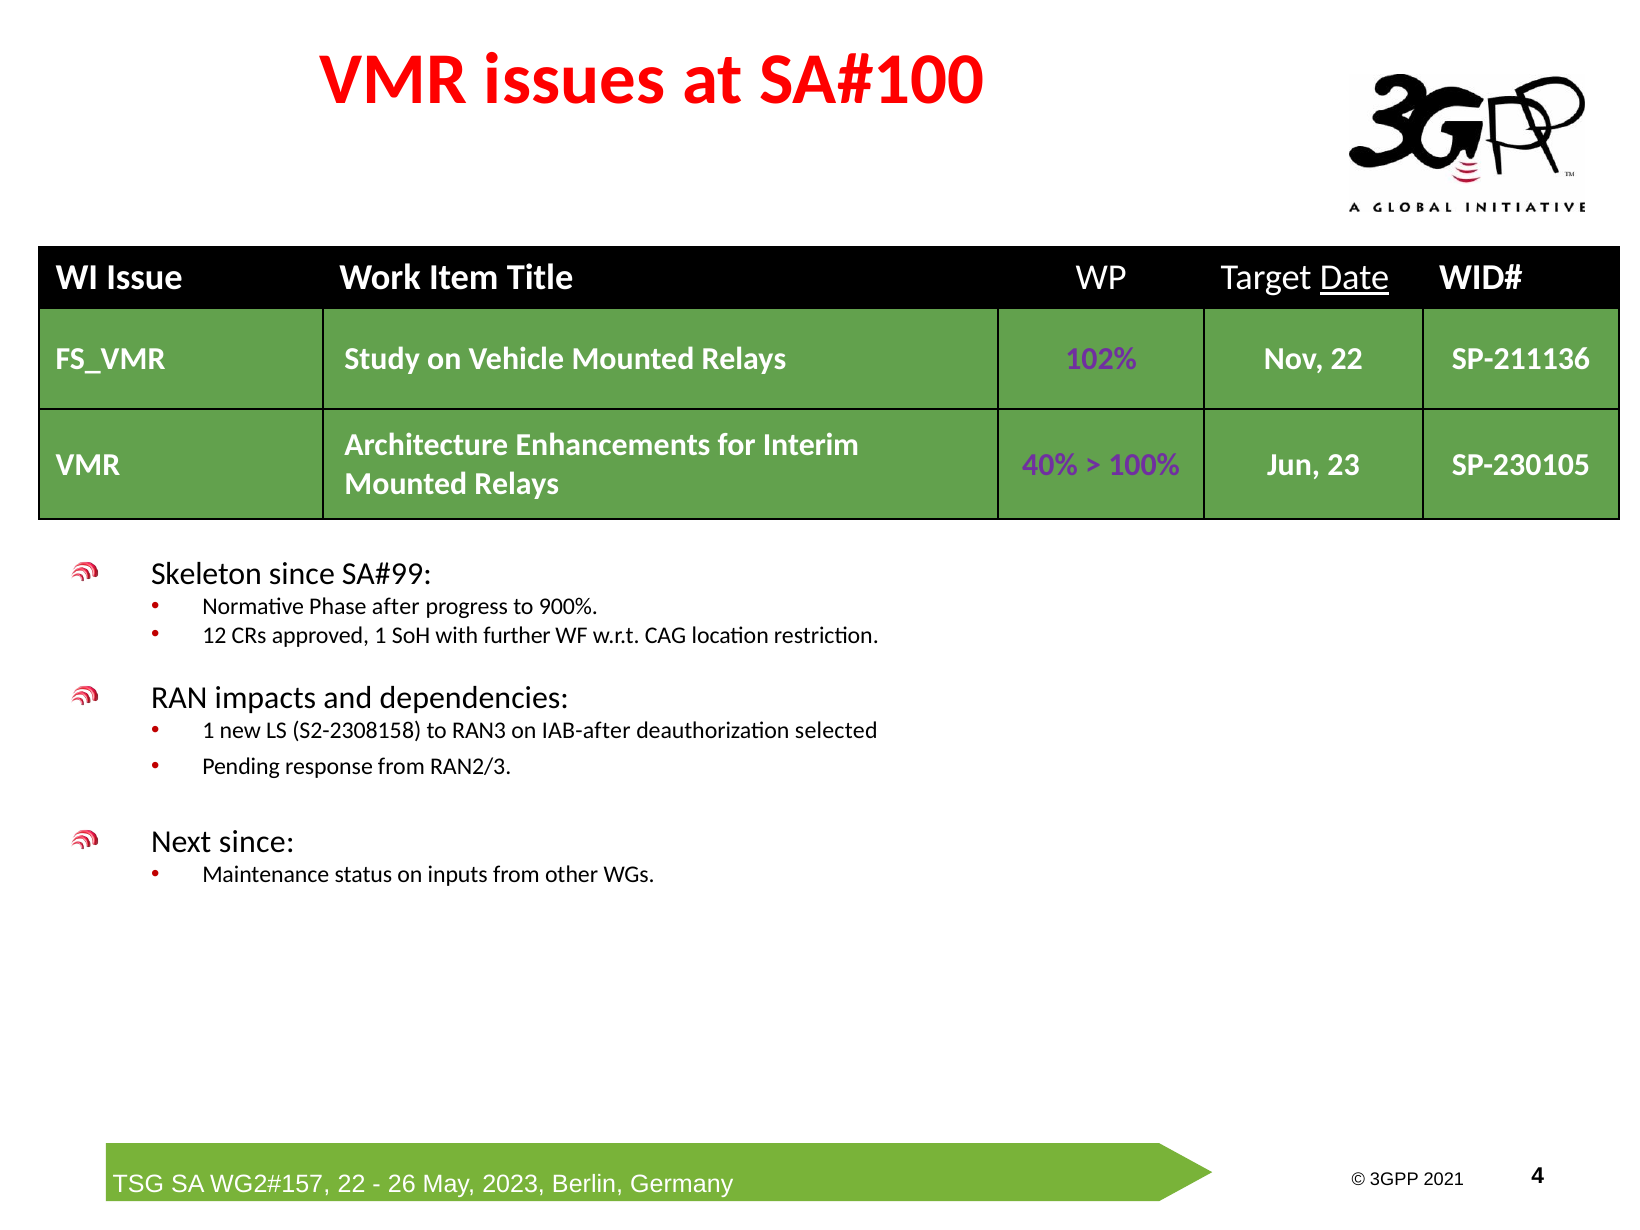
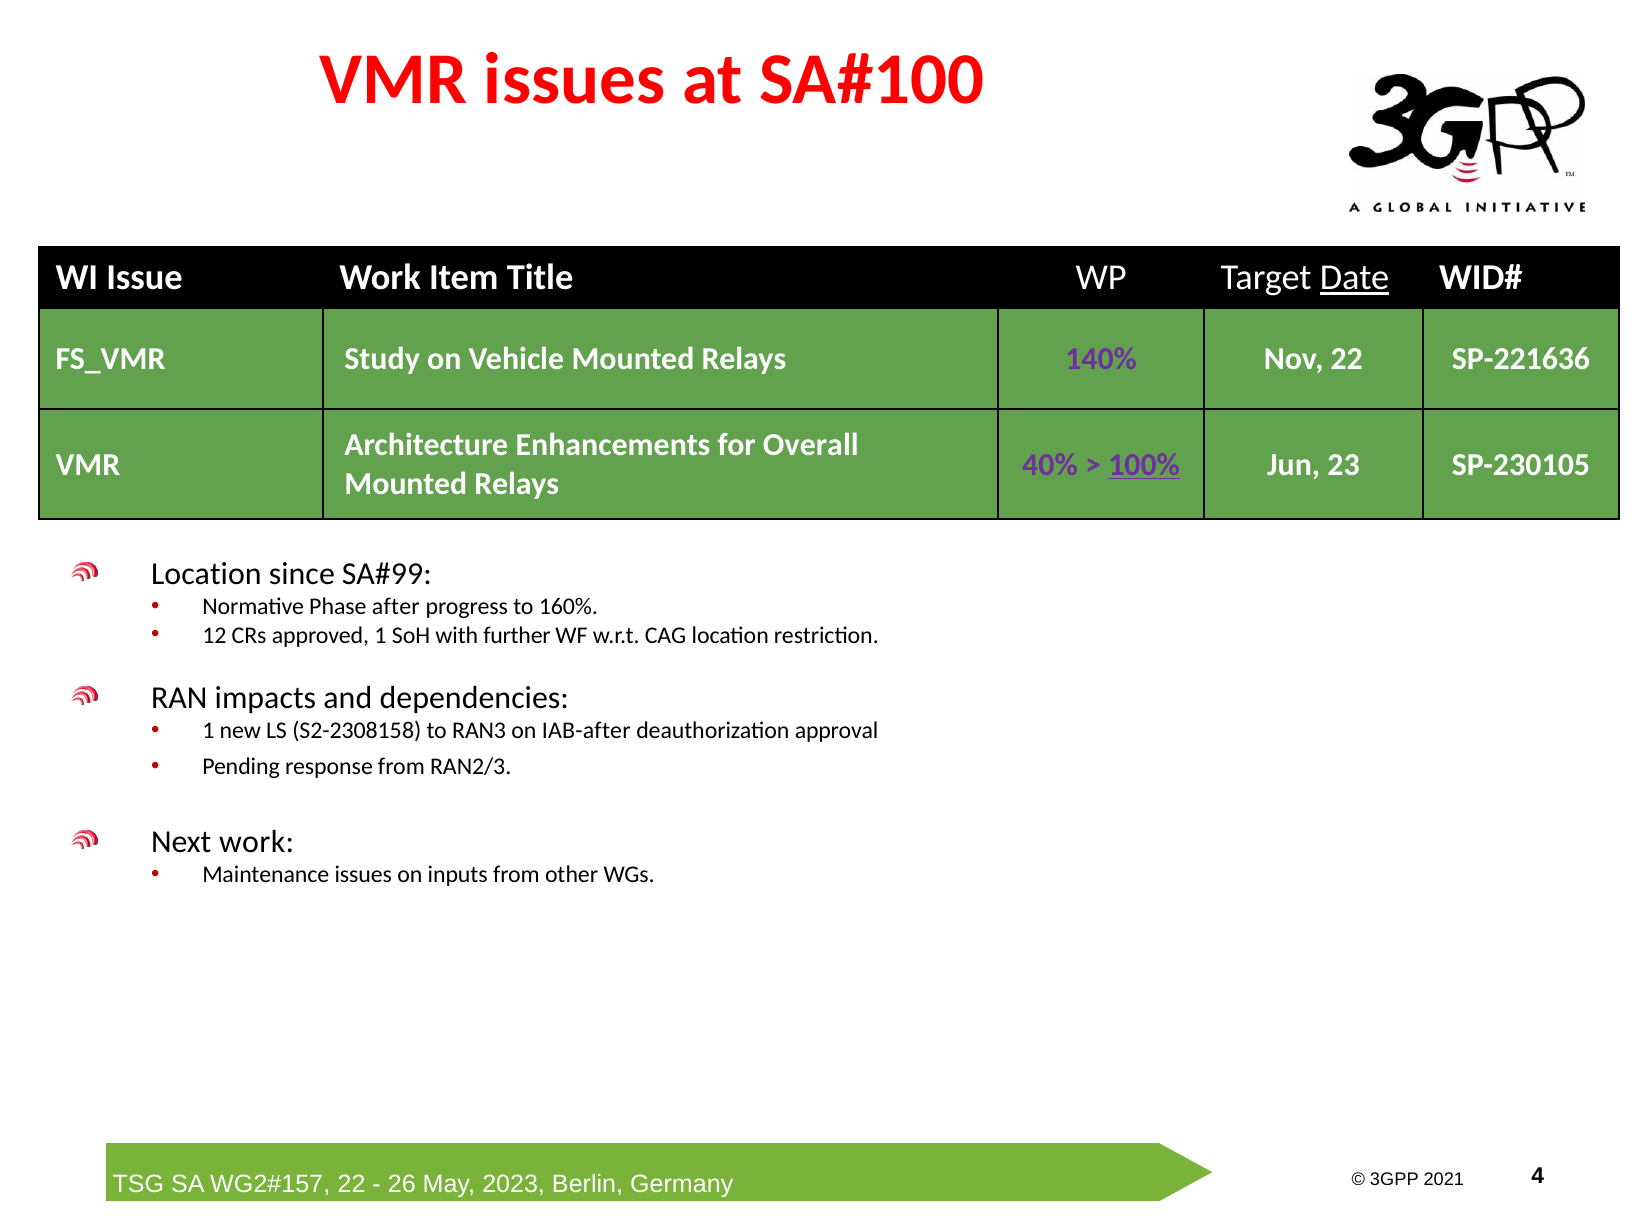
102%: 102% -> 140% (1101, 359)
SP-211136: SP-211136 -> SP-221636 (1521, 359)
Interim: Interim -> Overall (811, 445)
100% underline: none -> present (1144, 465)
Skeleton: Skeleton -> Location (206, 574)
900%: 900% -> 160% (568, 607)
selected: selected -> approval (837, 731)
Next since: since -> work (257, 842)
Maintenance status: status -> issues (363, 875)
